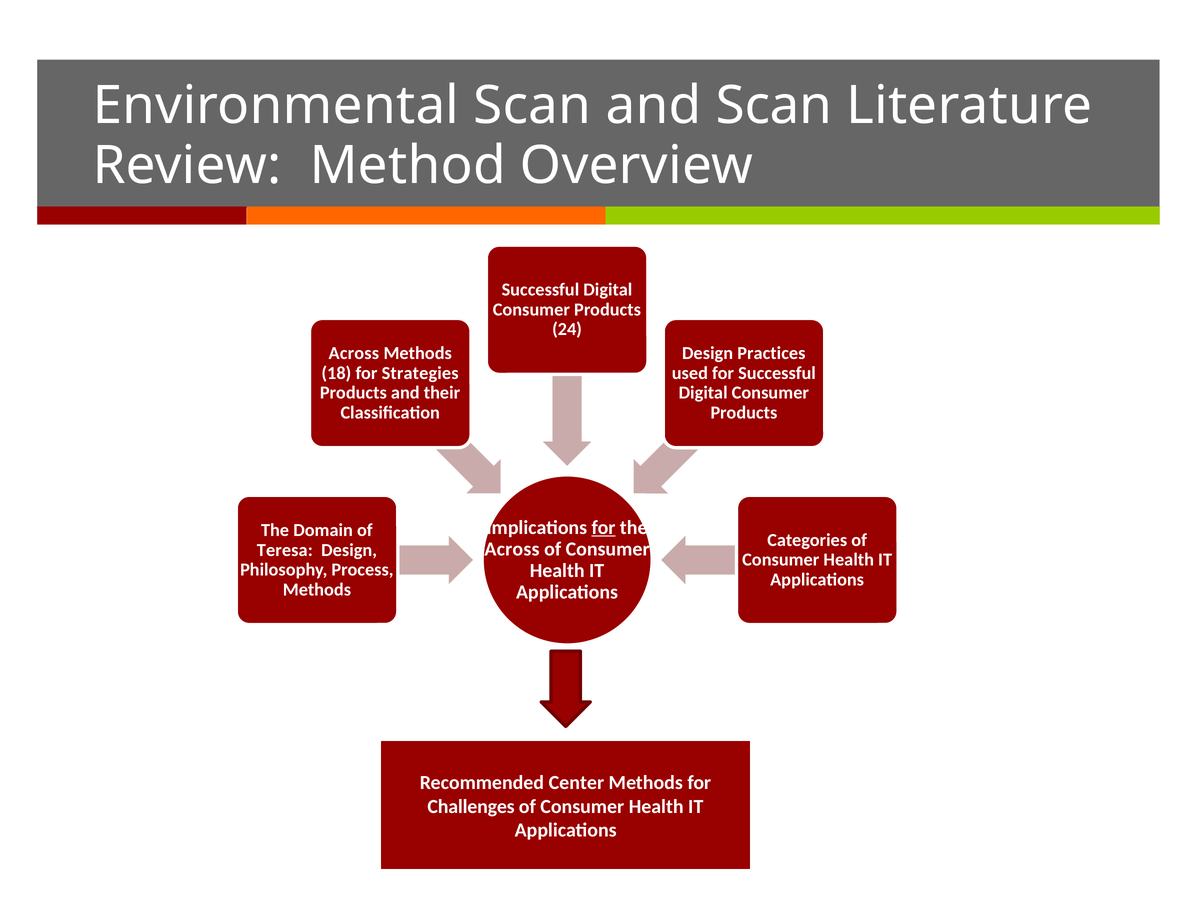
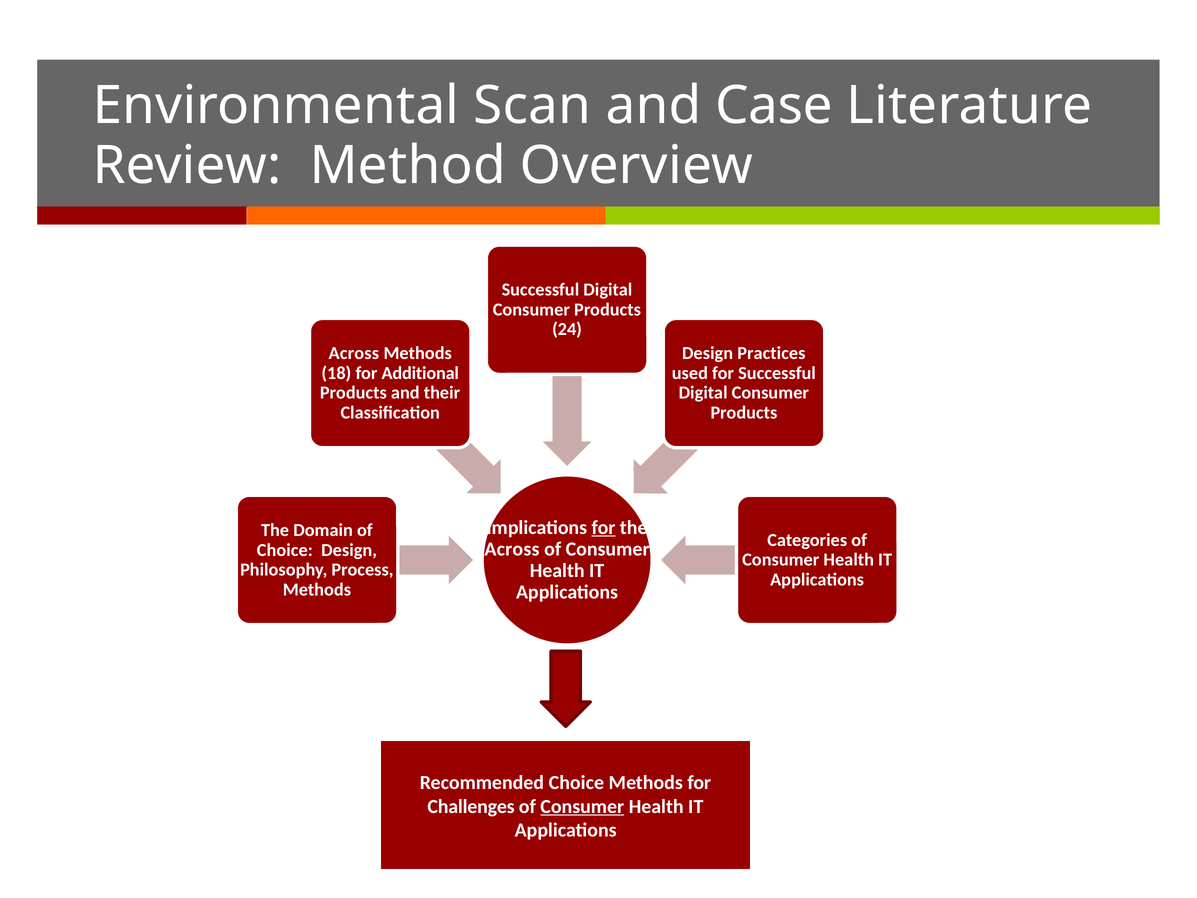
and Scan: Scan -> Case (774, 106)
Strategies: Strategies -> Additional (420, 373)
Teresa: Teresa -> Choice (285, 550)
Recommended Center: Center -> Choice (576, 782)
Consumer underline: none -> present (582, 806)
